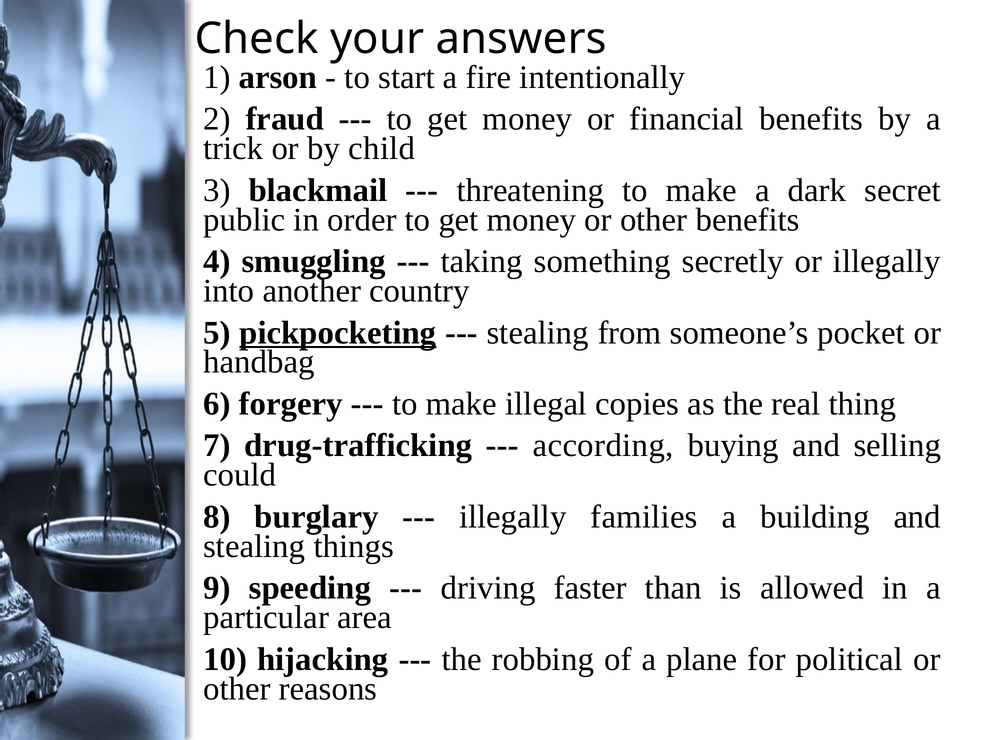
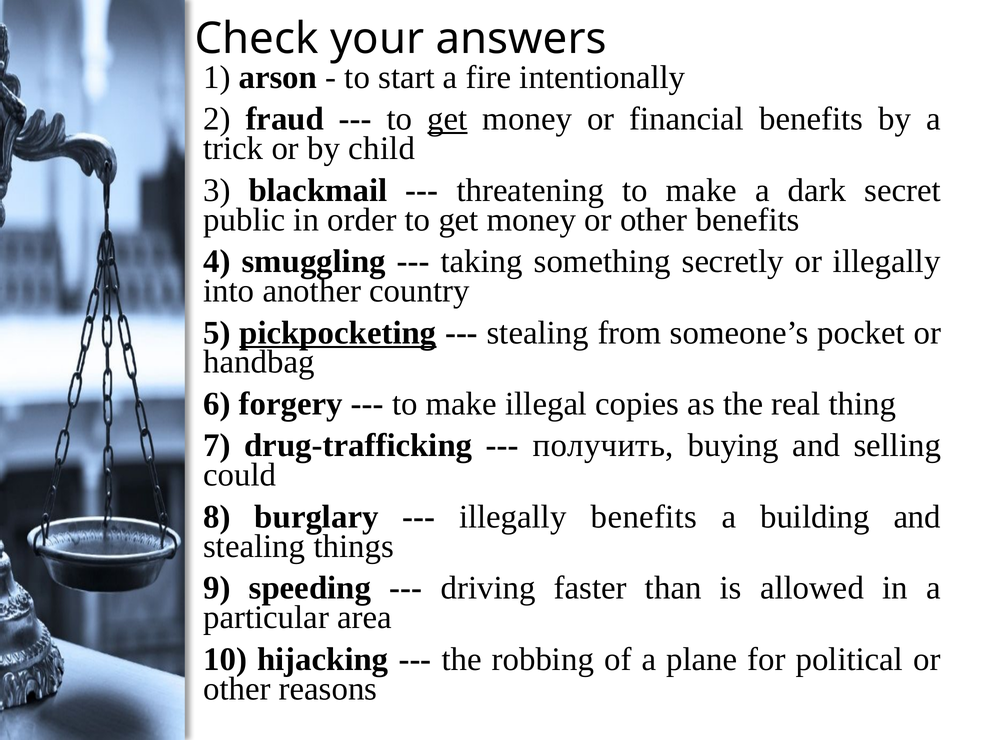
get underline: none -> present (447, 119)
according: according -> получить (603, 445)
illegally families: families -> benefits (644, 516)
